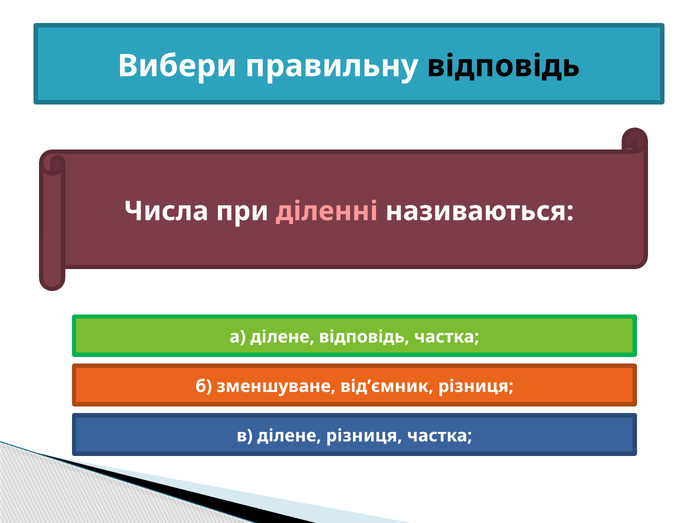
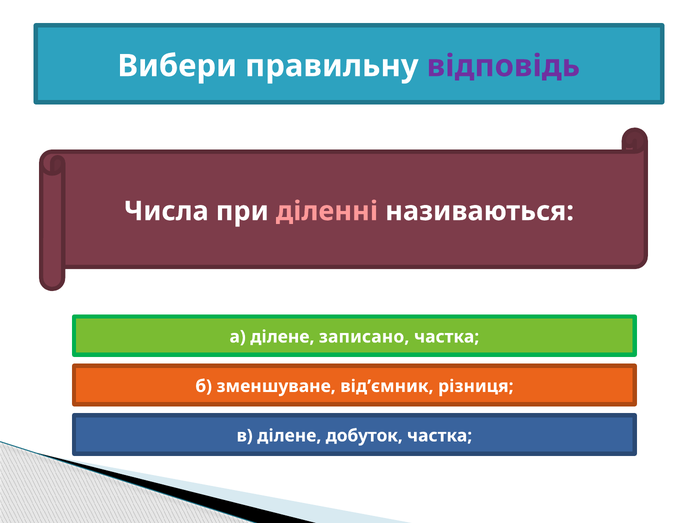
відповідь colour: black -> purple (503, 66)
ділене відповідь: відповідь -> записано (364, 337)
ділене різниця: різниця -> добуток (364, 436)
